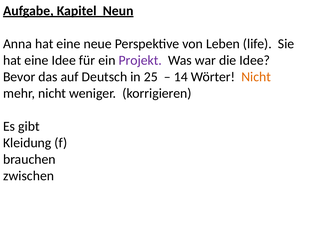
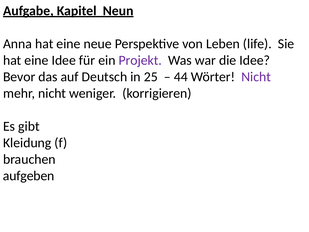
14: 14 -> 44 (181, 77)
Nicht colour: orange -> purple (256, 77)
zwischen: zwischen -> aufgeben (29, 176)
